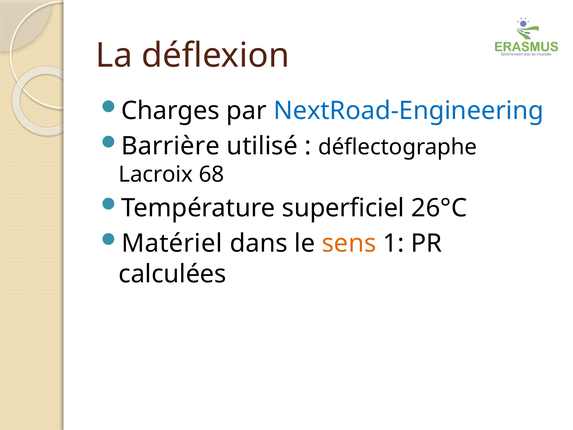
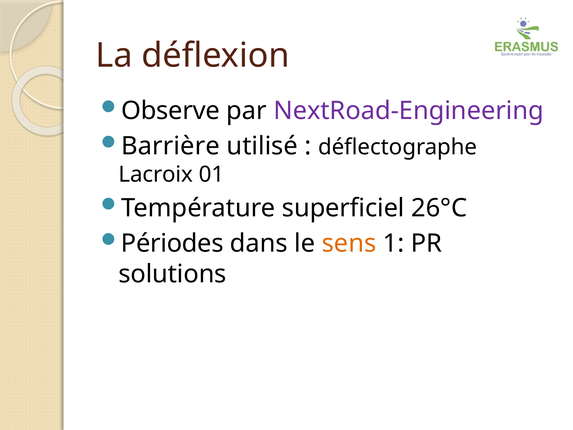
Charges: Charges -> Observe (170, 111)
NextRoad-Engineering colour: blue -> purple (409, 111)
68: 68 -> 01 (212, 174)
Matériel: Matériel -> Périodes (172, 243)
calculées: calculées -> solutions (173, 274)
